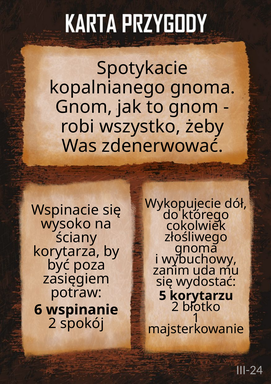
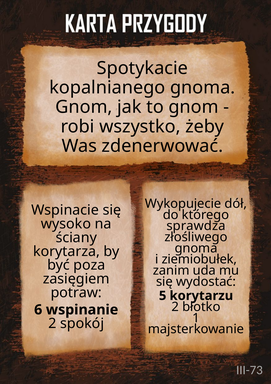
cokolwiek: cokolwiek -> sprawdza (196, 226)
wybuchowy: wybuchowy -> ziemiobułek (199, 260)
III-24: III-24 -> III-73 (249, 371)
